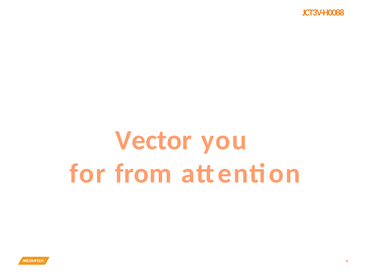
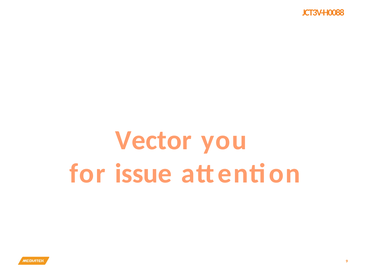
from: from -> issue (143, 174)
